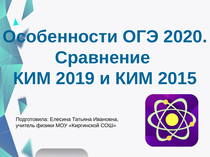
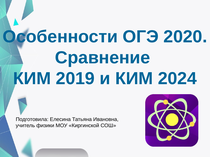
2015: 2015 -> 2024 (177, 79)
